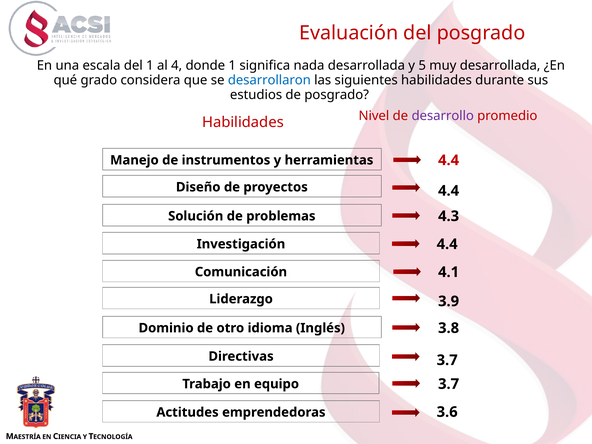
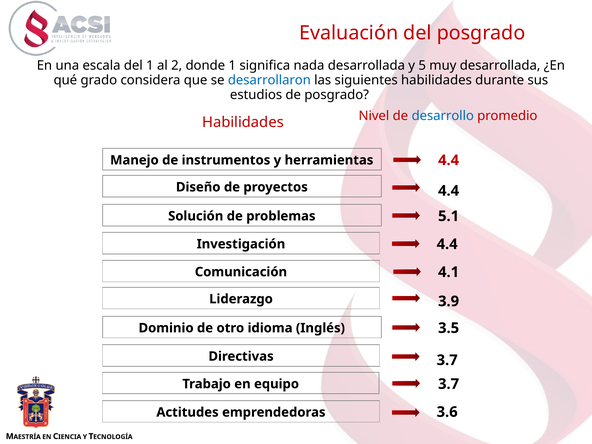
4: 4 -> 2 (177, 65)
desarrollo colour: purple -> blue (443, 116)
4.3: 4.3 -> 5.1 (449, 216)
3.8: 3.8 -> 3.5 (449, 328)
